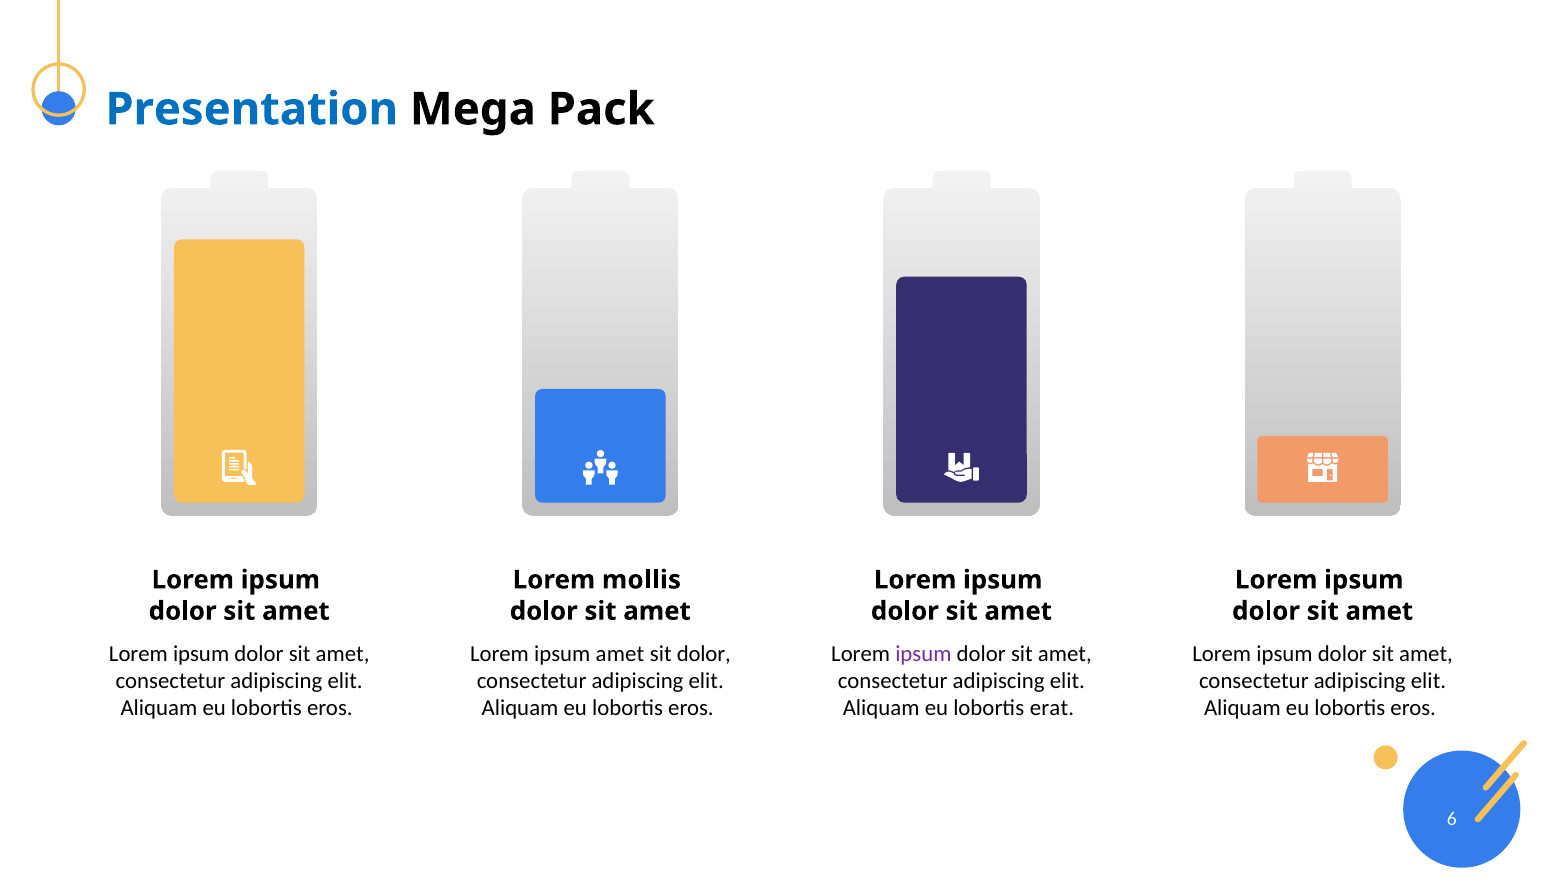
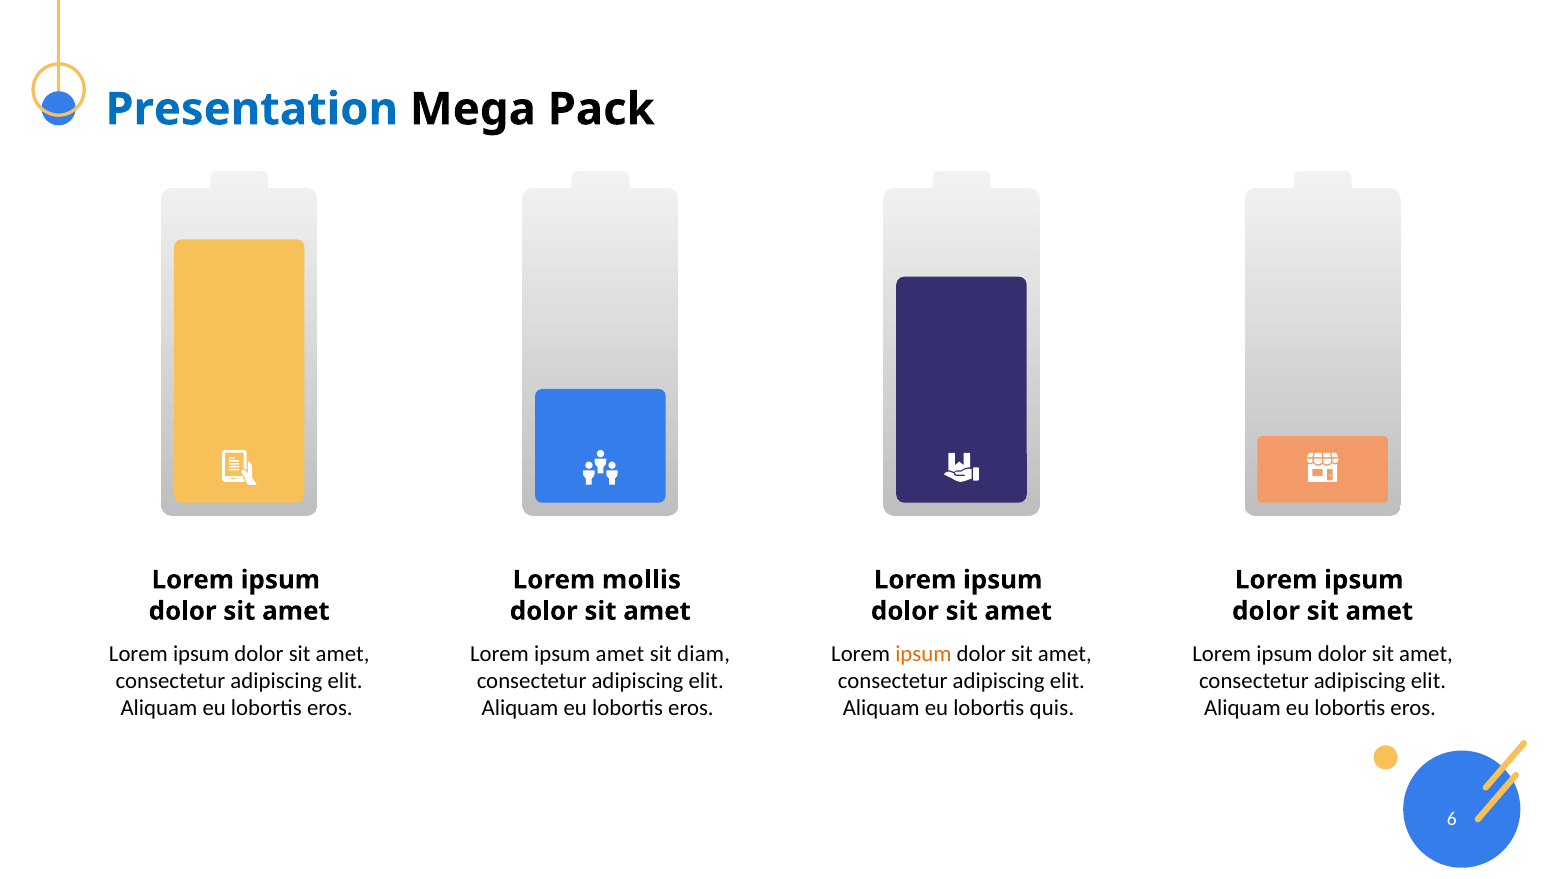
sit dolor: dolor -> diam (704, 653)
ipsum colour: purple -> orange (923, 653)
erat: erat -> quis (1052, 708)
